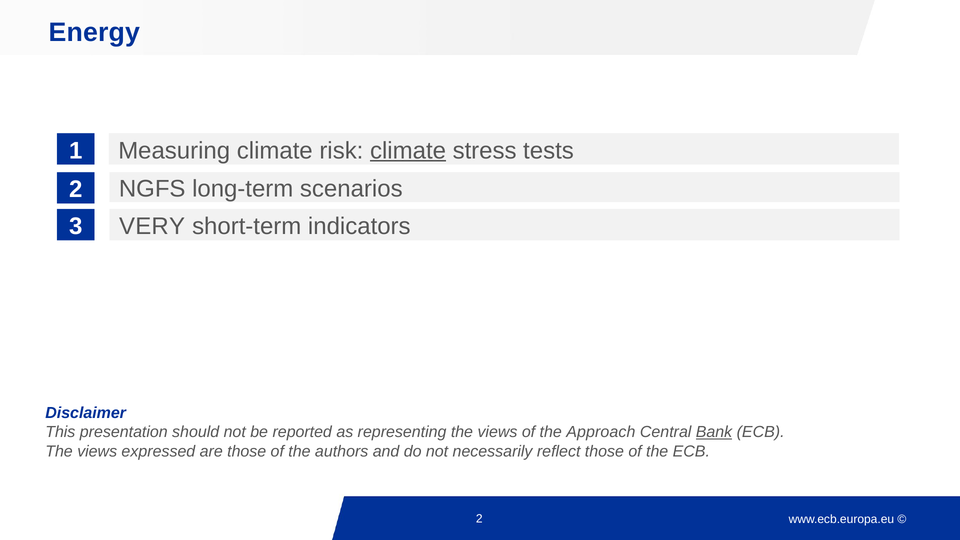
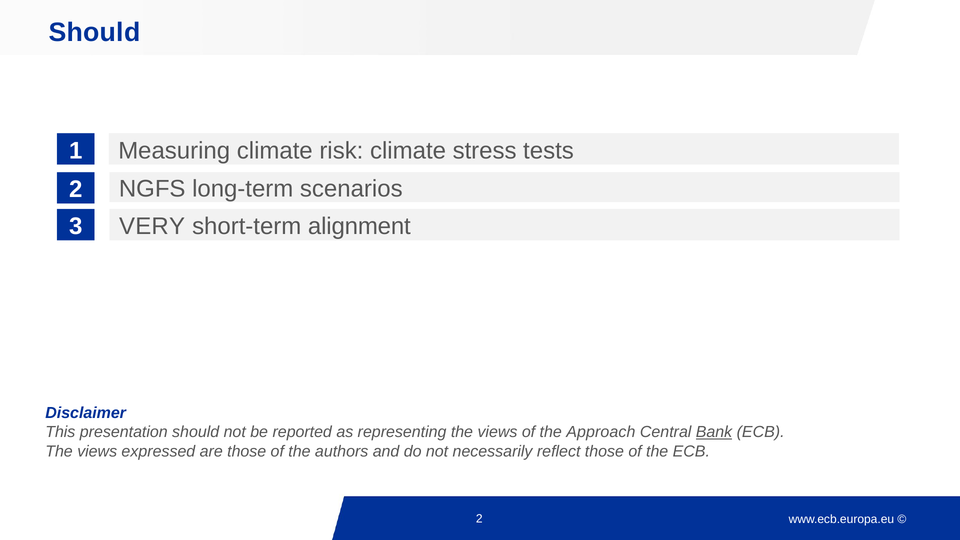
Energy: Energy -> Should (94, 33)
climate underline: present -> none (408, 151)
indicators: indicators -> alignment (359, 226)
